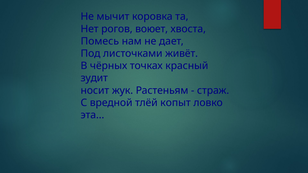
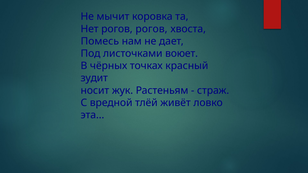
рогов воюет: воюет -> рогов (151, 29)
живёт: живёт -> воюет (182, 54)
копыт: копыт -> живёт (176, 103)
